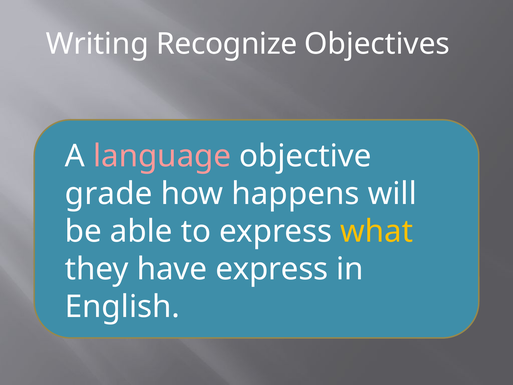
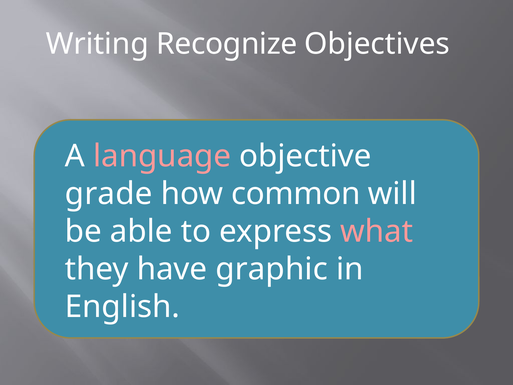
happens: happens -> common (296, 194)
what colour: yellow -> pink (377, 231)
have express: express -> graphic (272, 269)
